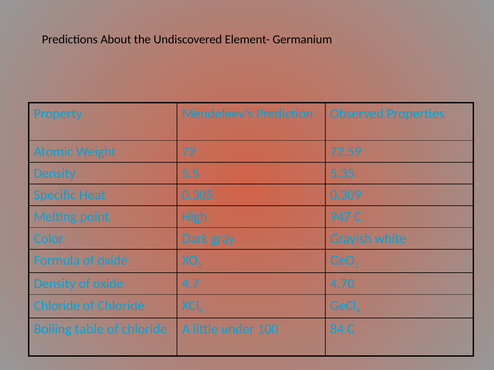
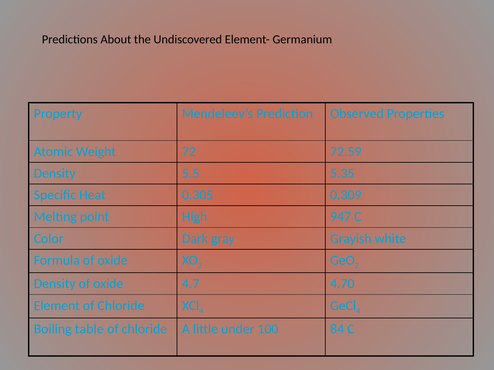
Chloride: Chloride -> Element (57, 306)
